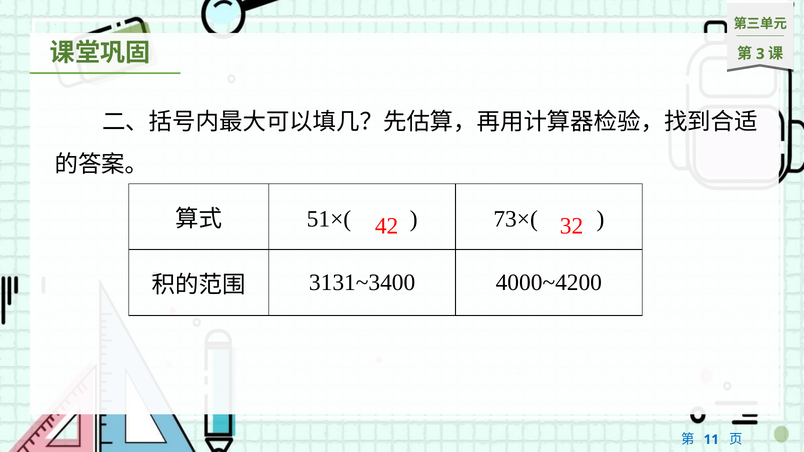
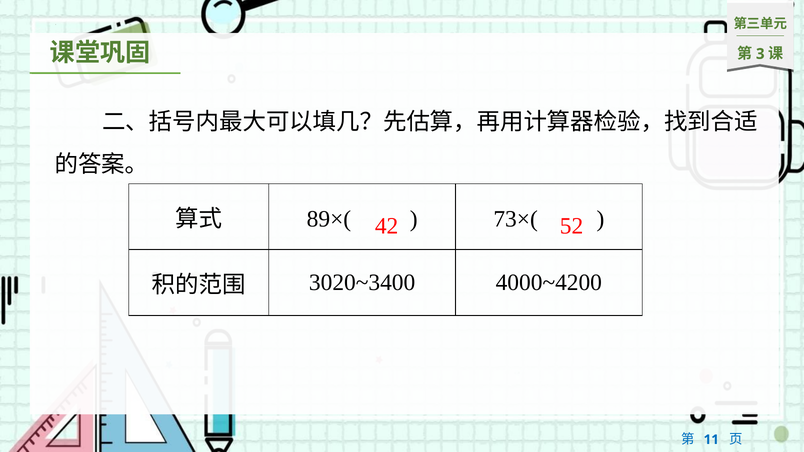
51×(: 51×( -> 89×( (329, 219)
32: 32 -> 52 (572, 226)
3131~3400: 3131~3400 -> 3020~3400 (362, 283)
